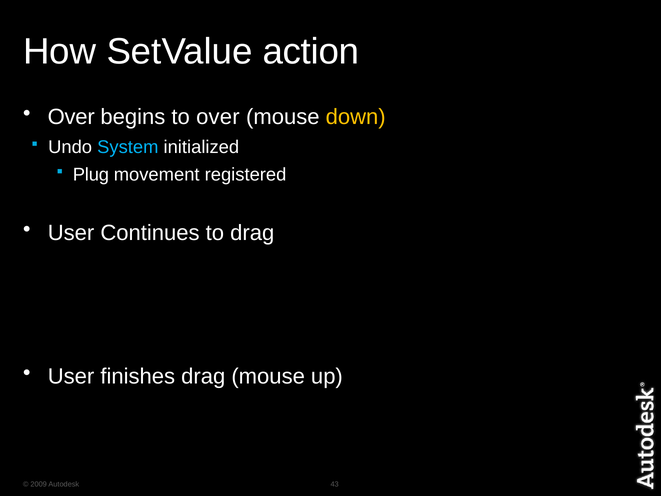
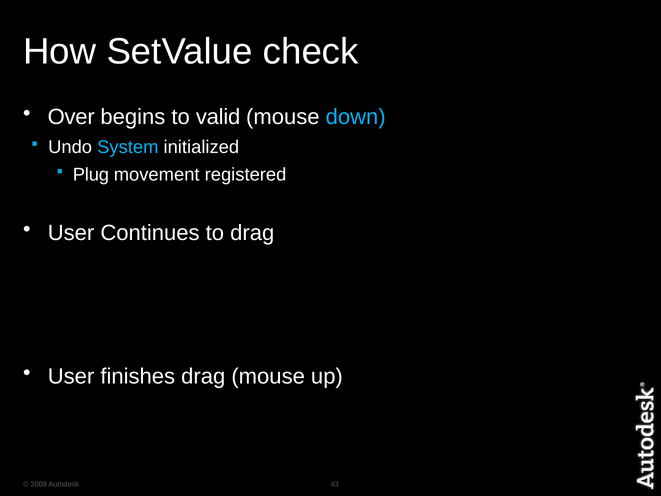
action: action -> check (311, 52)
to over: over -> valid (218, 117)
down colour: yellow -> light blue (356, 117)
